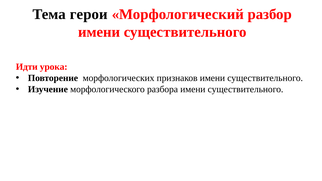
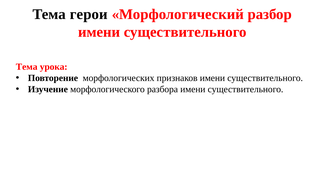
Идти: Идти -> Тема (27, 67)
